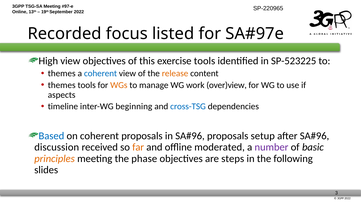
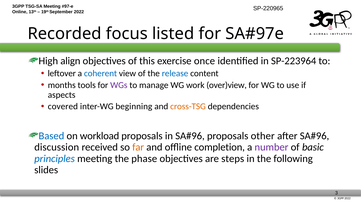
High view: view -> align (70, 61)
exercise tools: tools -> once (204, 61)
SP-523225: SP-523225 -> SP-223964 (294, 61)
themes: themes -> leftover (62, 73)
release colour: orange -> blue (175, 73)
themes: themes -> months (62, 85)
WGs colour: orange -> purple (119, 85)
timeline: timeline -> covered (63, 106)
cross-TSG colour: blue -> orange (188, 106)
on coherent: coherent -> workload (100, 136)
setup: setup -> other (263, 136)
moderated: moderated -> completion (220, 147)
principles colour: orange -> blue (55, 159)
